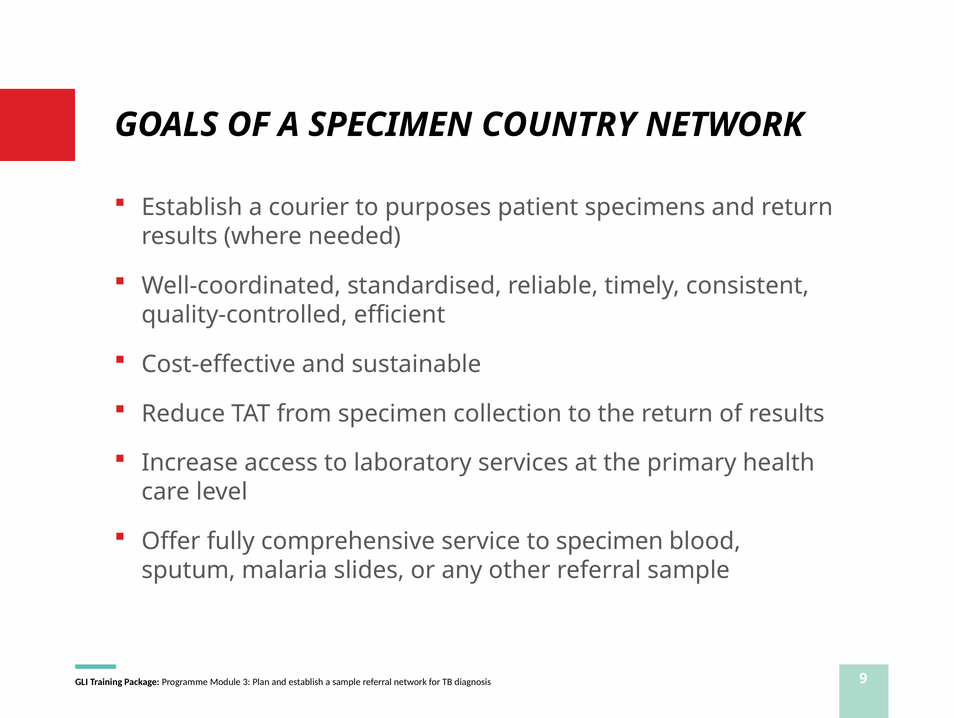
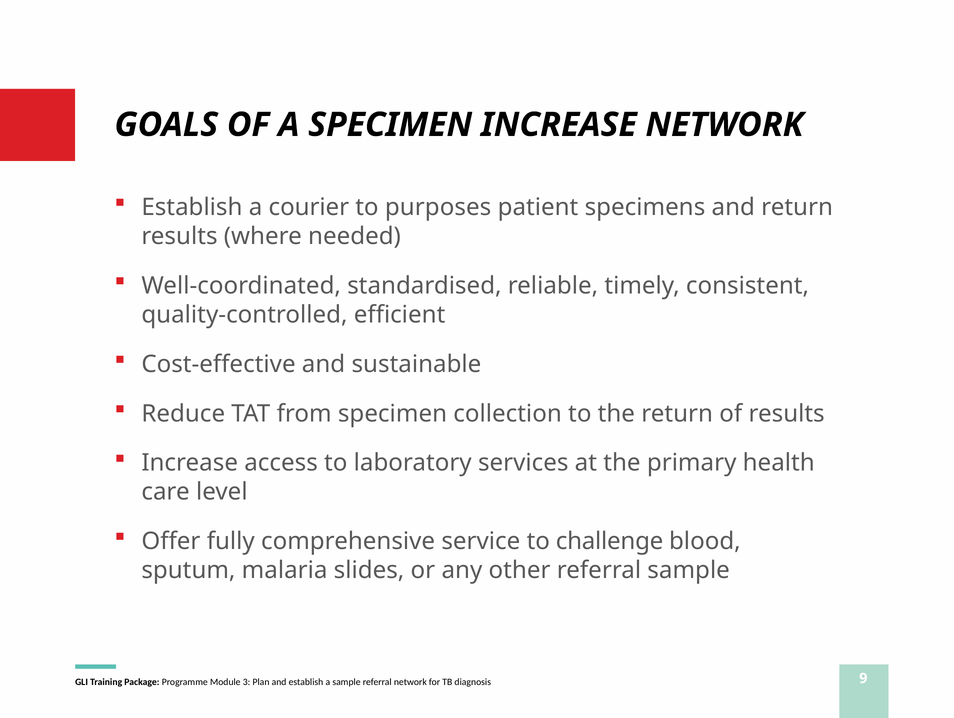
SPECIMEN COUNTRY: COUNTRY -> INCREASE (559, 125)
to specimen: specimen -> challenge (610, 541)
